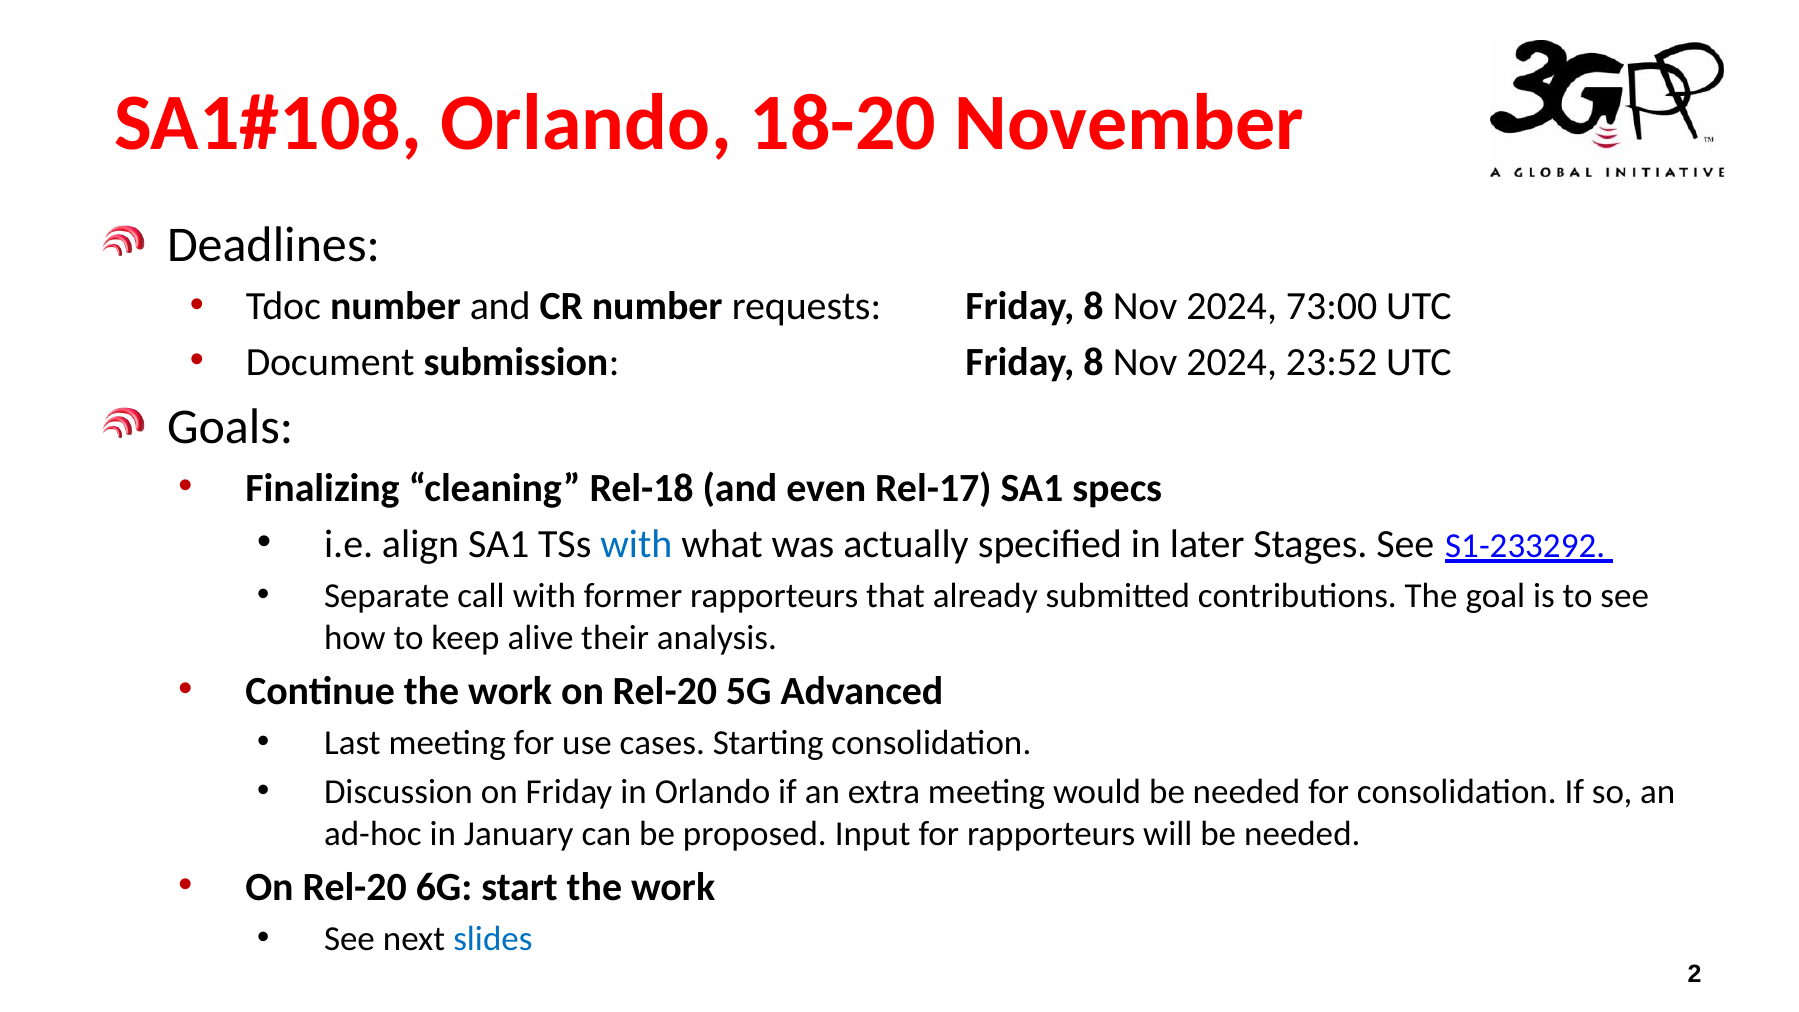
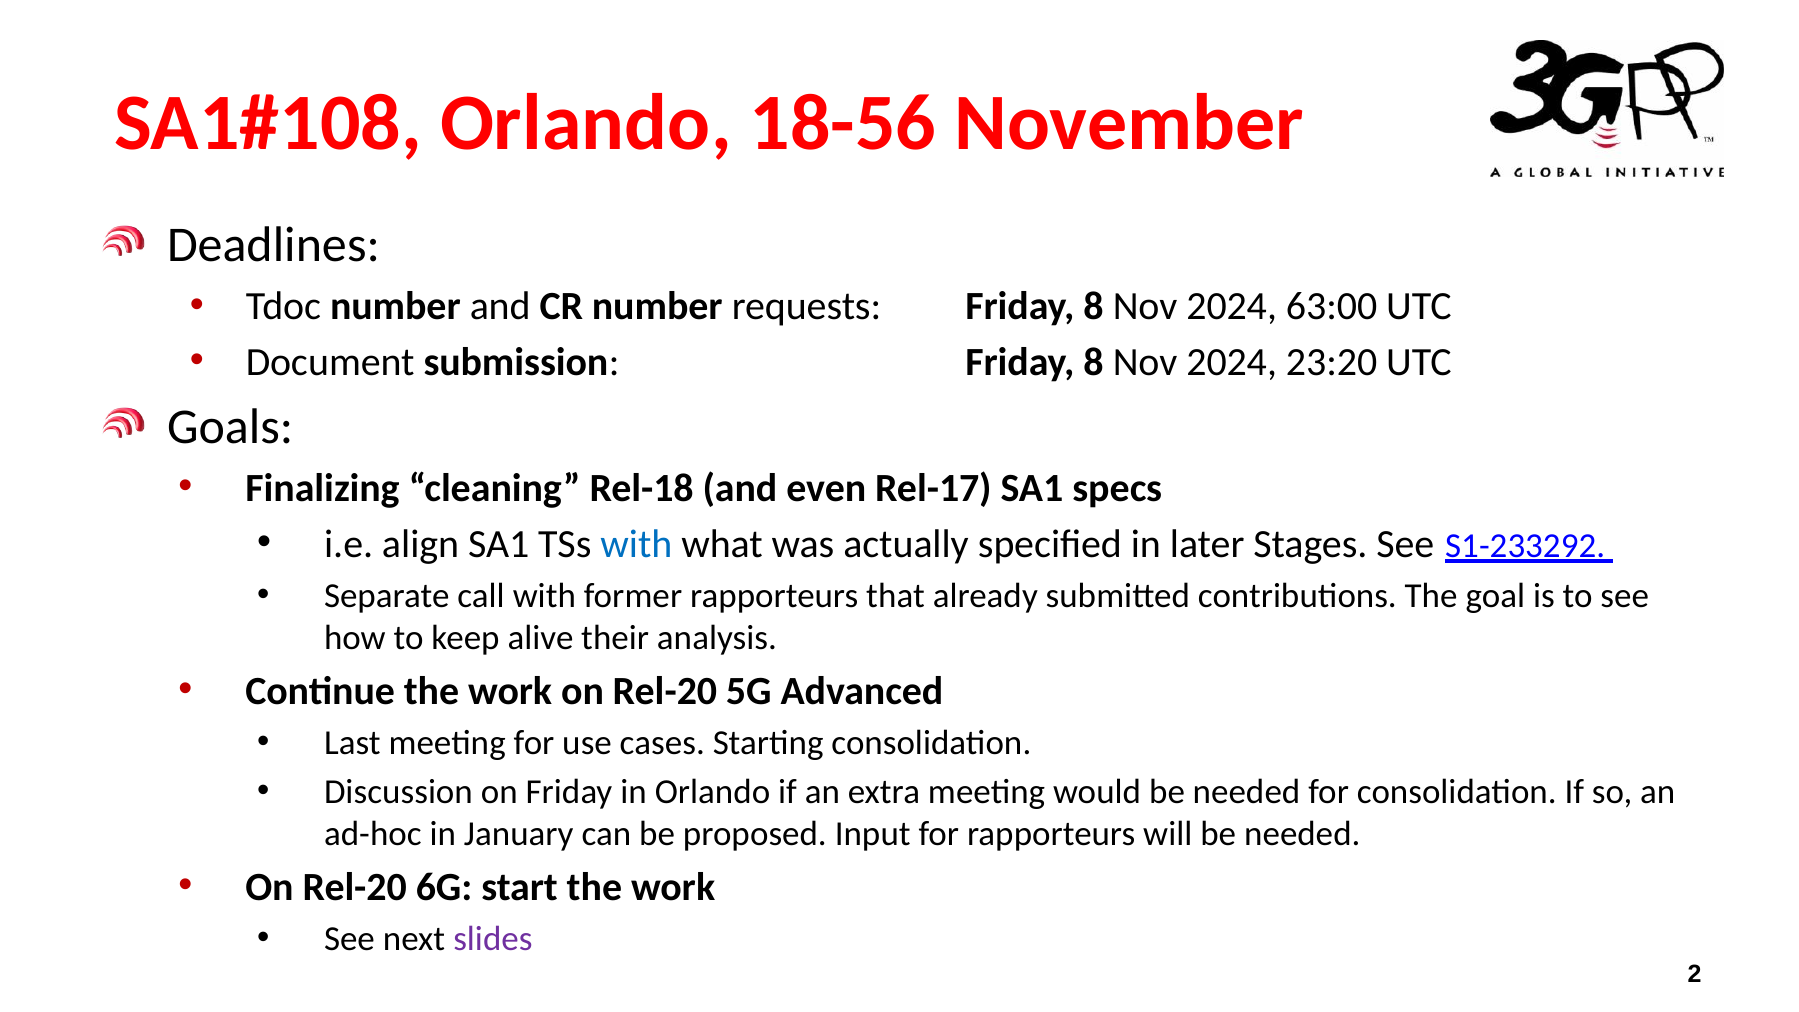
18-20: 18-20 -> 18-56 (843, 124)
73:00: 73:00 -> 63:00 (1332, 306)
23:52: 23:52 -> 23:20 (1332, 362)
slides colour: blue -> purple (493, 939)
